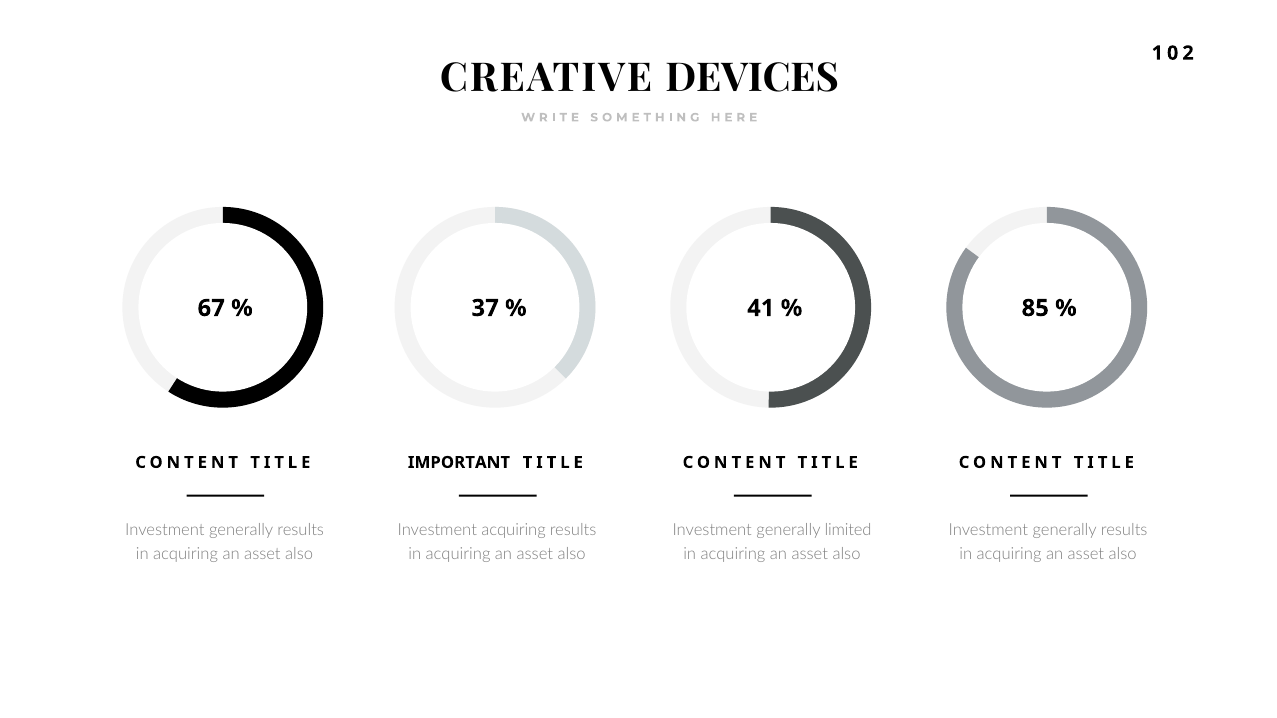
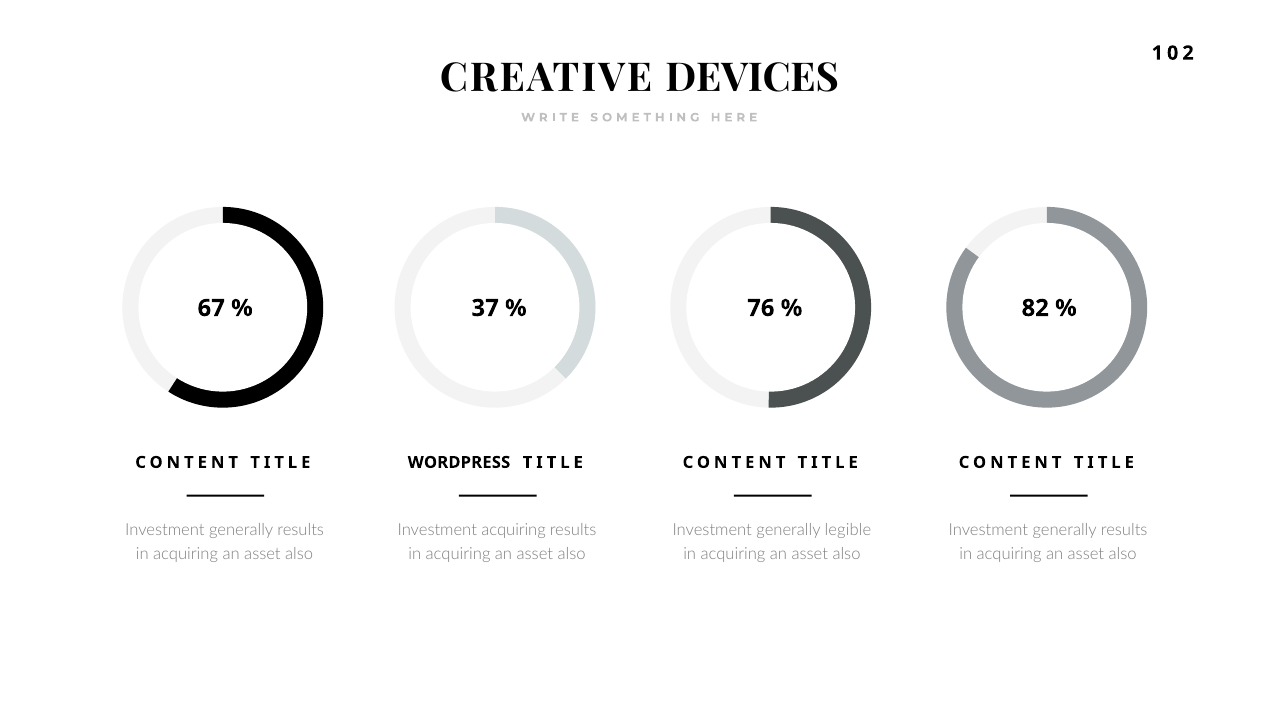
41: 41 -> 76 (761, 308)
85: 85 -> 82 (1035, 308)
IMPORTANT: IMPORTANT -> WORDPRESS (459, 463)
limited: limited -> legible (848, 530)
